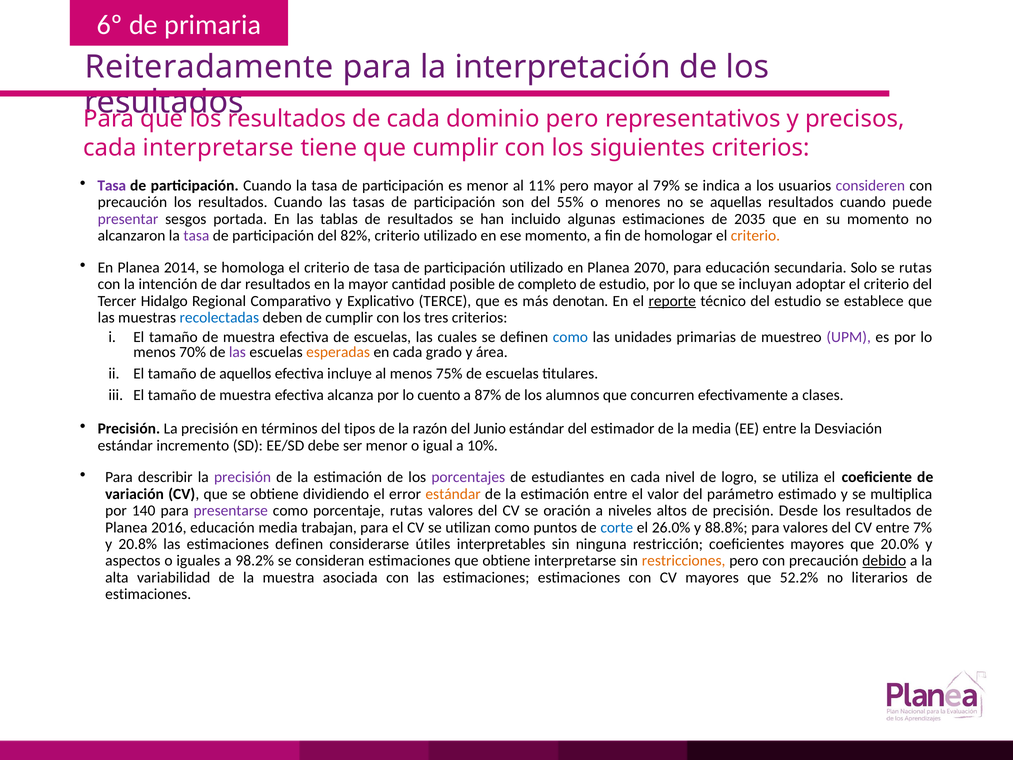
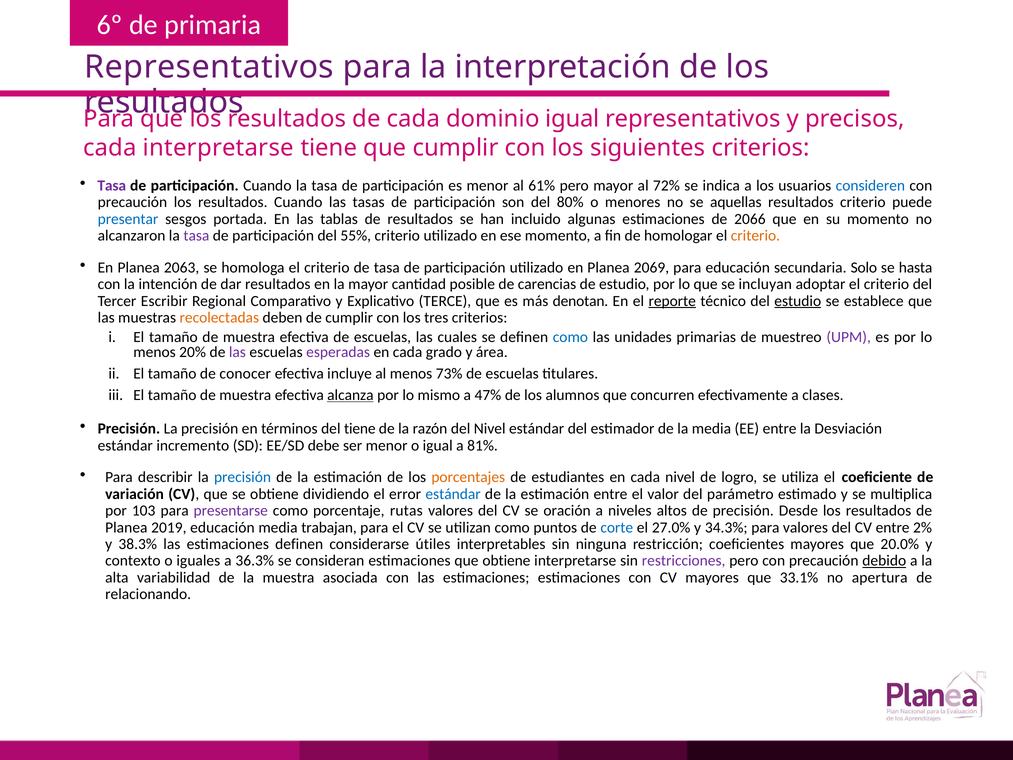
Reiteradamente: Reiteradamente -> Representativos (209, 67)
dominio pero: pero -> igual (572, 119)
11%: 11% -> 61% (542, 186)
79%: 79% -> 72% (666, 186)
consideren colour: purple -> blue (870, 186)
55%: 55% -> 80% (570, 202)
cuando: cuando -> criterio (863, 202)
presentar colour: purple -> blue (128, 219)
2035: 2035 -> 2066 (750, 219)
82%: 82% -> 55% (356, 236)
2014: 2014 -> 2063 (182, 268)
2070: 2070 -> 2069 (652, 268)
se rutas: rutas -> hasta (916, 268)
completo: completo -> carencias (547, 284)
Hidalgo: Hidalgo -> Escribir (164, 301)
estudio underline: none -> present (798, 301)
recolectadas colour: blue -> orange (219, 318)
70%: 70% -> 20% (193, 352)
esperadas colour: orange -> purple (338, 352)
aquellos: aquellos -> conocer (245, 374)
75%: 75% -> 73% (449, 374)
alcanza underline: none -> present (350, 395)
cuento: cuento -> mismo (439, 395)
87%: 87% -> 47% (488, 395)
del tipos: tipos -> tiene (360, 429)
del Junio: Junio -> Nivel (490, 429)
10%: 10% -> 81% (483, 445)
precisión colour: purple -> blue (243, 477)
porcentajes colour: purple -> orange (468, 477)
estándar colour: orange -> blue (453, 494)
140: 140 -> 103 (144, 511)
2016: 2016 -> 2019 (169, 527)
26.0%: 26.0% -> 27.0% (671, 527)
88.8%: 88.8% -> 34.3% (726, 527)
7%: 7% -> 2% (923, 527)
20.8%: 20.8% -> 38.3% (138, 544)
aspectos: aspectos -> contexto (133, 561)
98.2%: 98.2% -> 36.3% (255, 561)
restricciones colour: orange -> purple (684, 561)
52.2%: 52.2% -> 33.1% (799, 577)
literarios: literarios -> apertura (880, 577)
estimaciones: estimaciones -> relacionando (148, 594)
